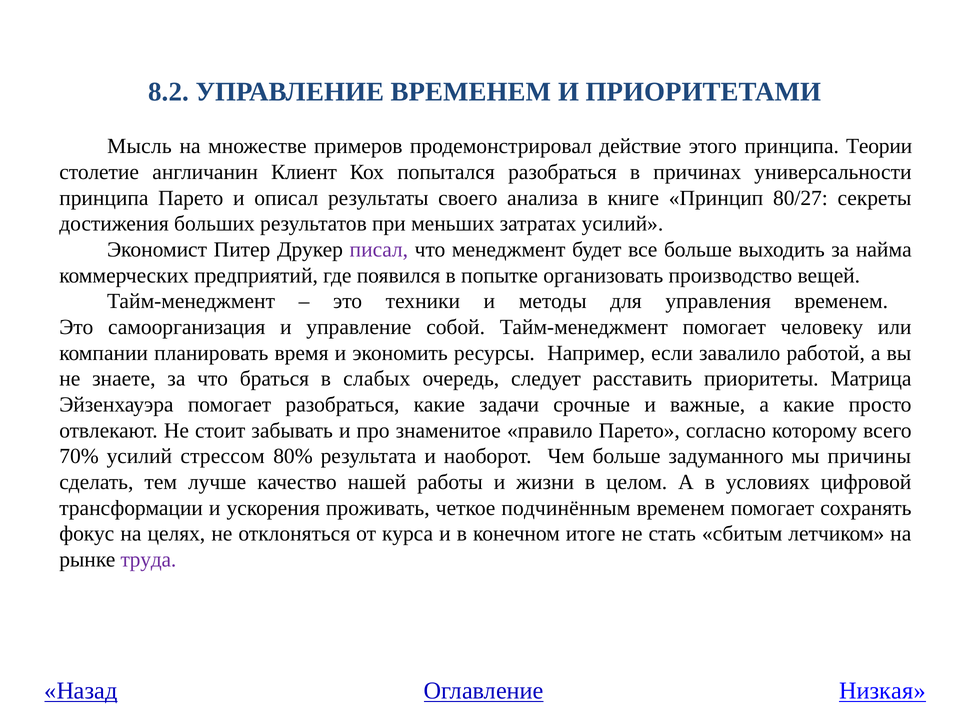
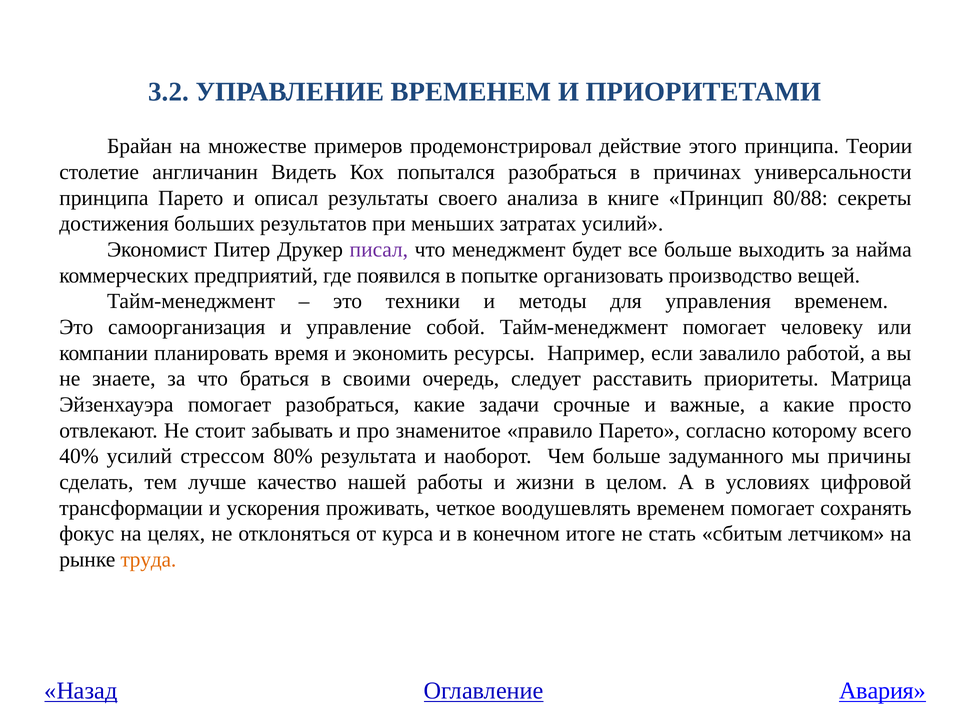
8.2: 8.2 -> 3.2 (169, 92)
Мысль: Мысль -> Брайан (140, 146)
Клиент: Клиент -> Видеть (304, 172)
80/27: 80/27 -> 80/88 (800, 198)
слабых: слабых -> своими (377, 379)
70%: 70% -> 40% (79, 456)
подчинённым: подчинённым -> воодушевлять (566, 508)
труда colour: purple -> orange (148, 559)
Низкая: Низкая -> Авария (882, 690)
